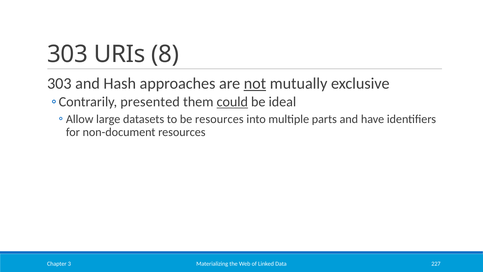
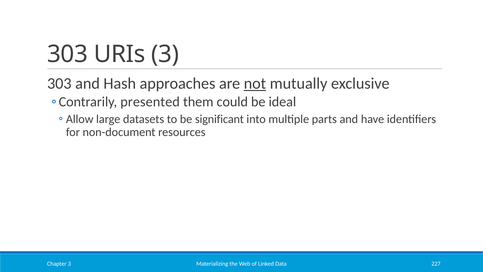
URIs 8: 8 -> 3 (165, 54)
could underline: present -> none (232, 102)
be resources: resources -> significant (219, 119)
